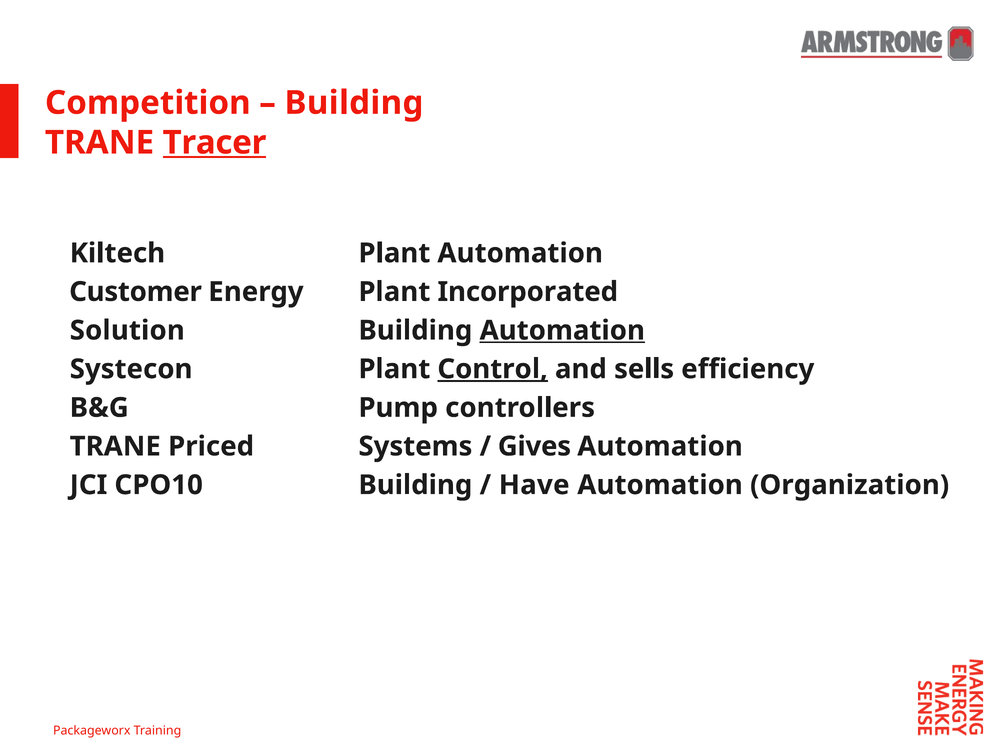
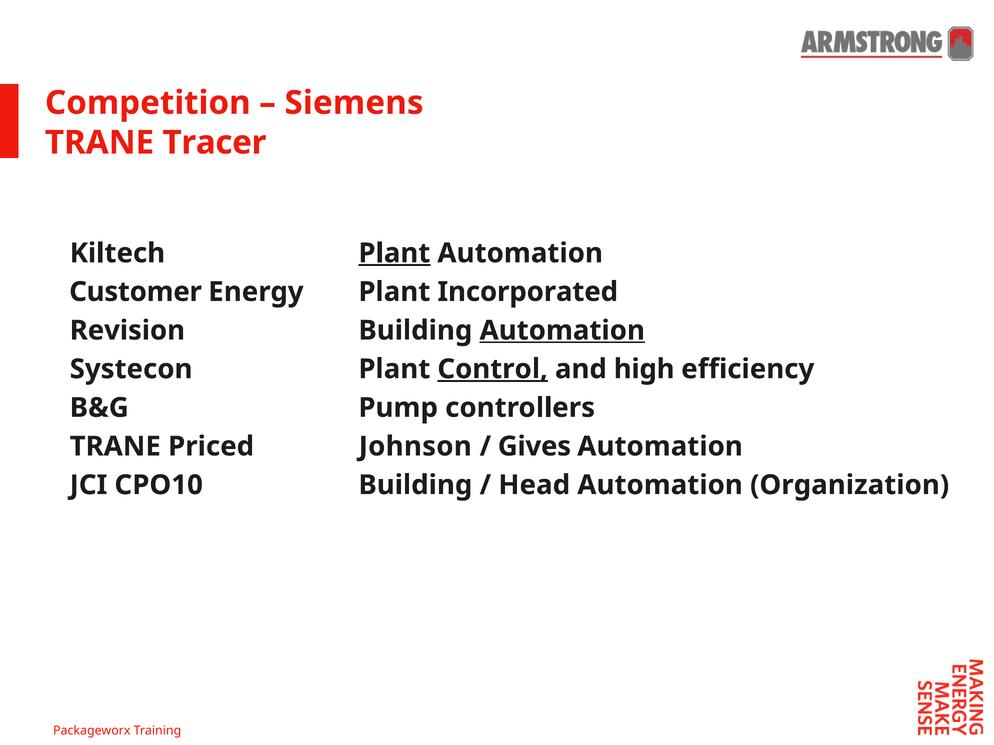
Building: Building -> Siemens (354, 103)
Tracer underline: present -> none (214, 143)
Plant underline: none -> present (394, 253)
Solution: Solution -> Revision (127, 331)
sells: sells -> high (644, 369)
Systems: Systems -> Johnson (415, 447)
Have: Have -> Head (534, 485)
